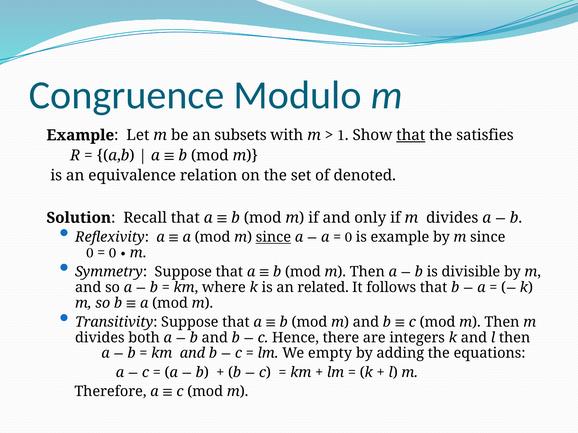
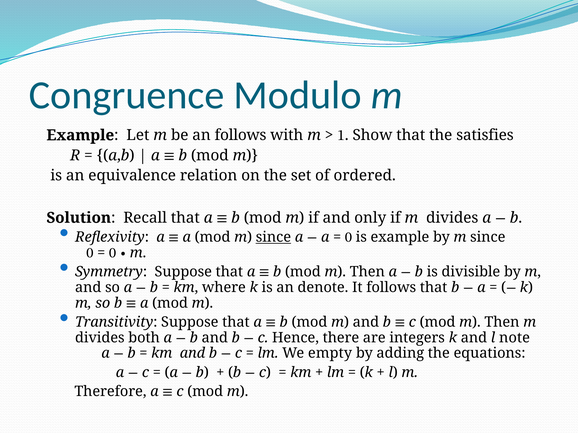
an subsets: subsets -> follows (241, 135)
that underline: present -> none (411, 135)
denoted: denoted -> ordered (365, 176)
related: related -> denote (323, 288)
l then: then -> note (515, 338)
